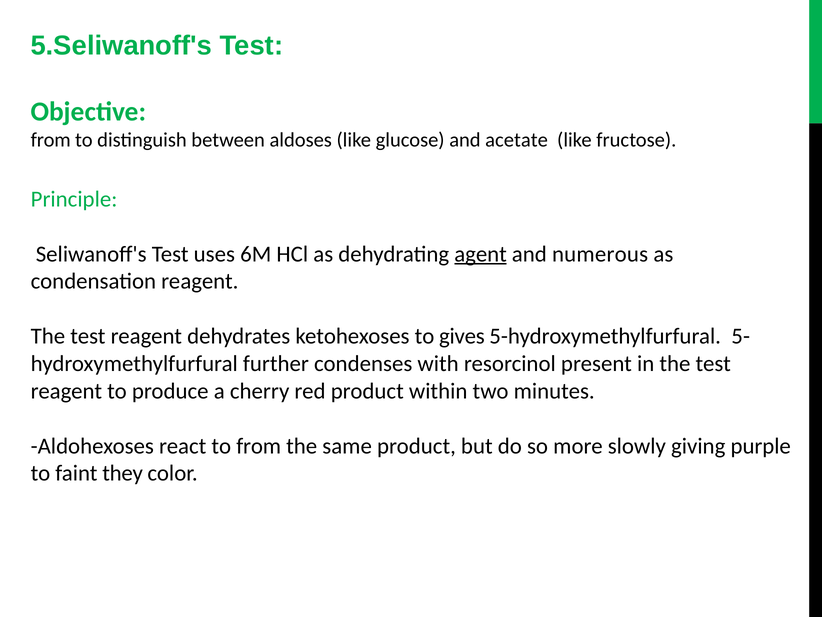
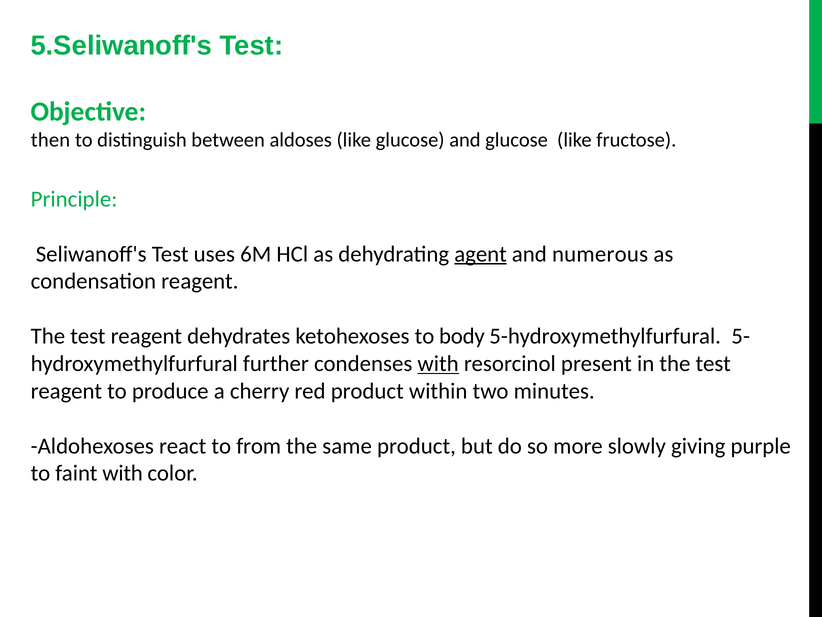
from: from -> then (51, 140)
and acetate: acetate -> glucose (517, 140)
gives: gives -> body (462, 336)
with underline: none -> present (438, 363)
faint they: they -> with (123, 473)
